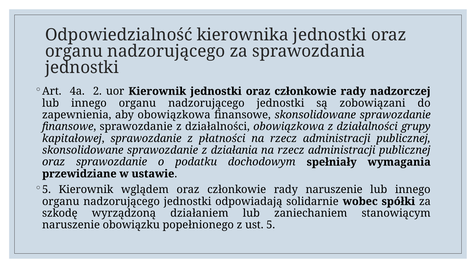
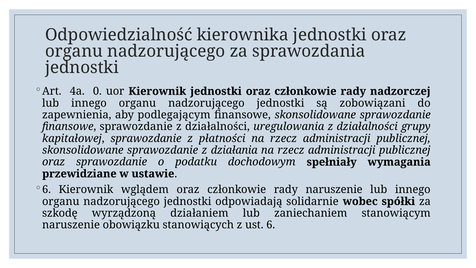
2: 2 -> 0 (97, 91)
aby obowiązkowa: obowiązkowa -> podlegającym (174, 115)
działalności obowiązkowa: obowiązkowa -> uregulowania (289, 127)
5: 5 -> 6 (47, 189)
popełnionego: popełnionego -> stanowiących (198, 225)
ust 5: 5 -> 6 (271, 225)
